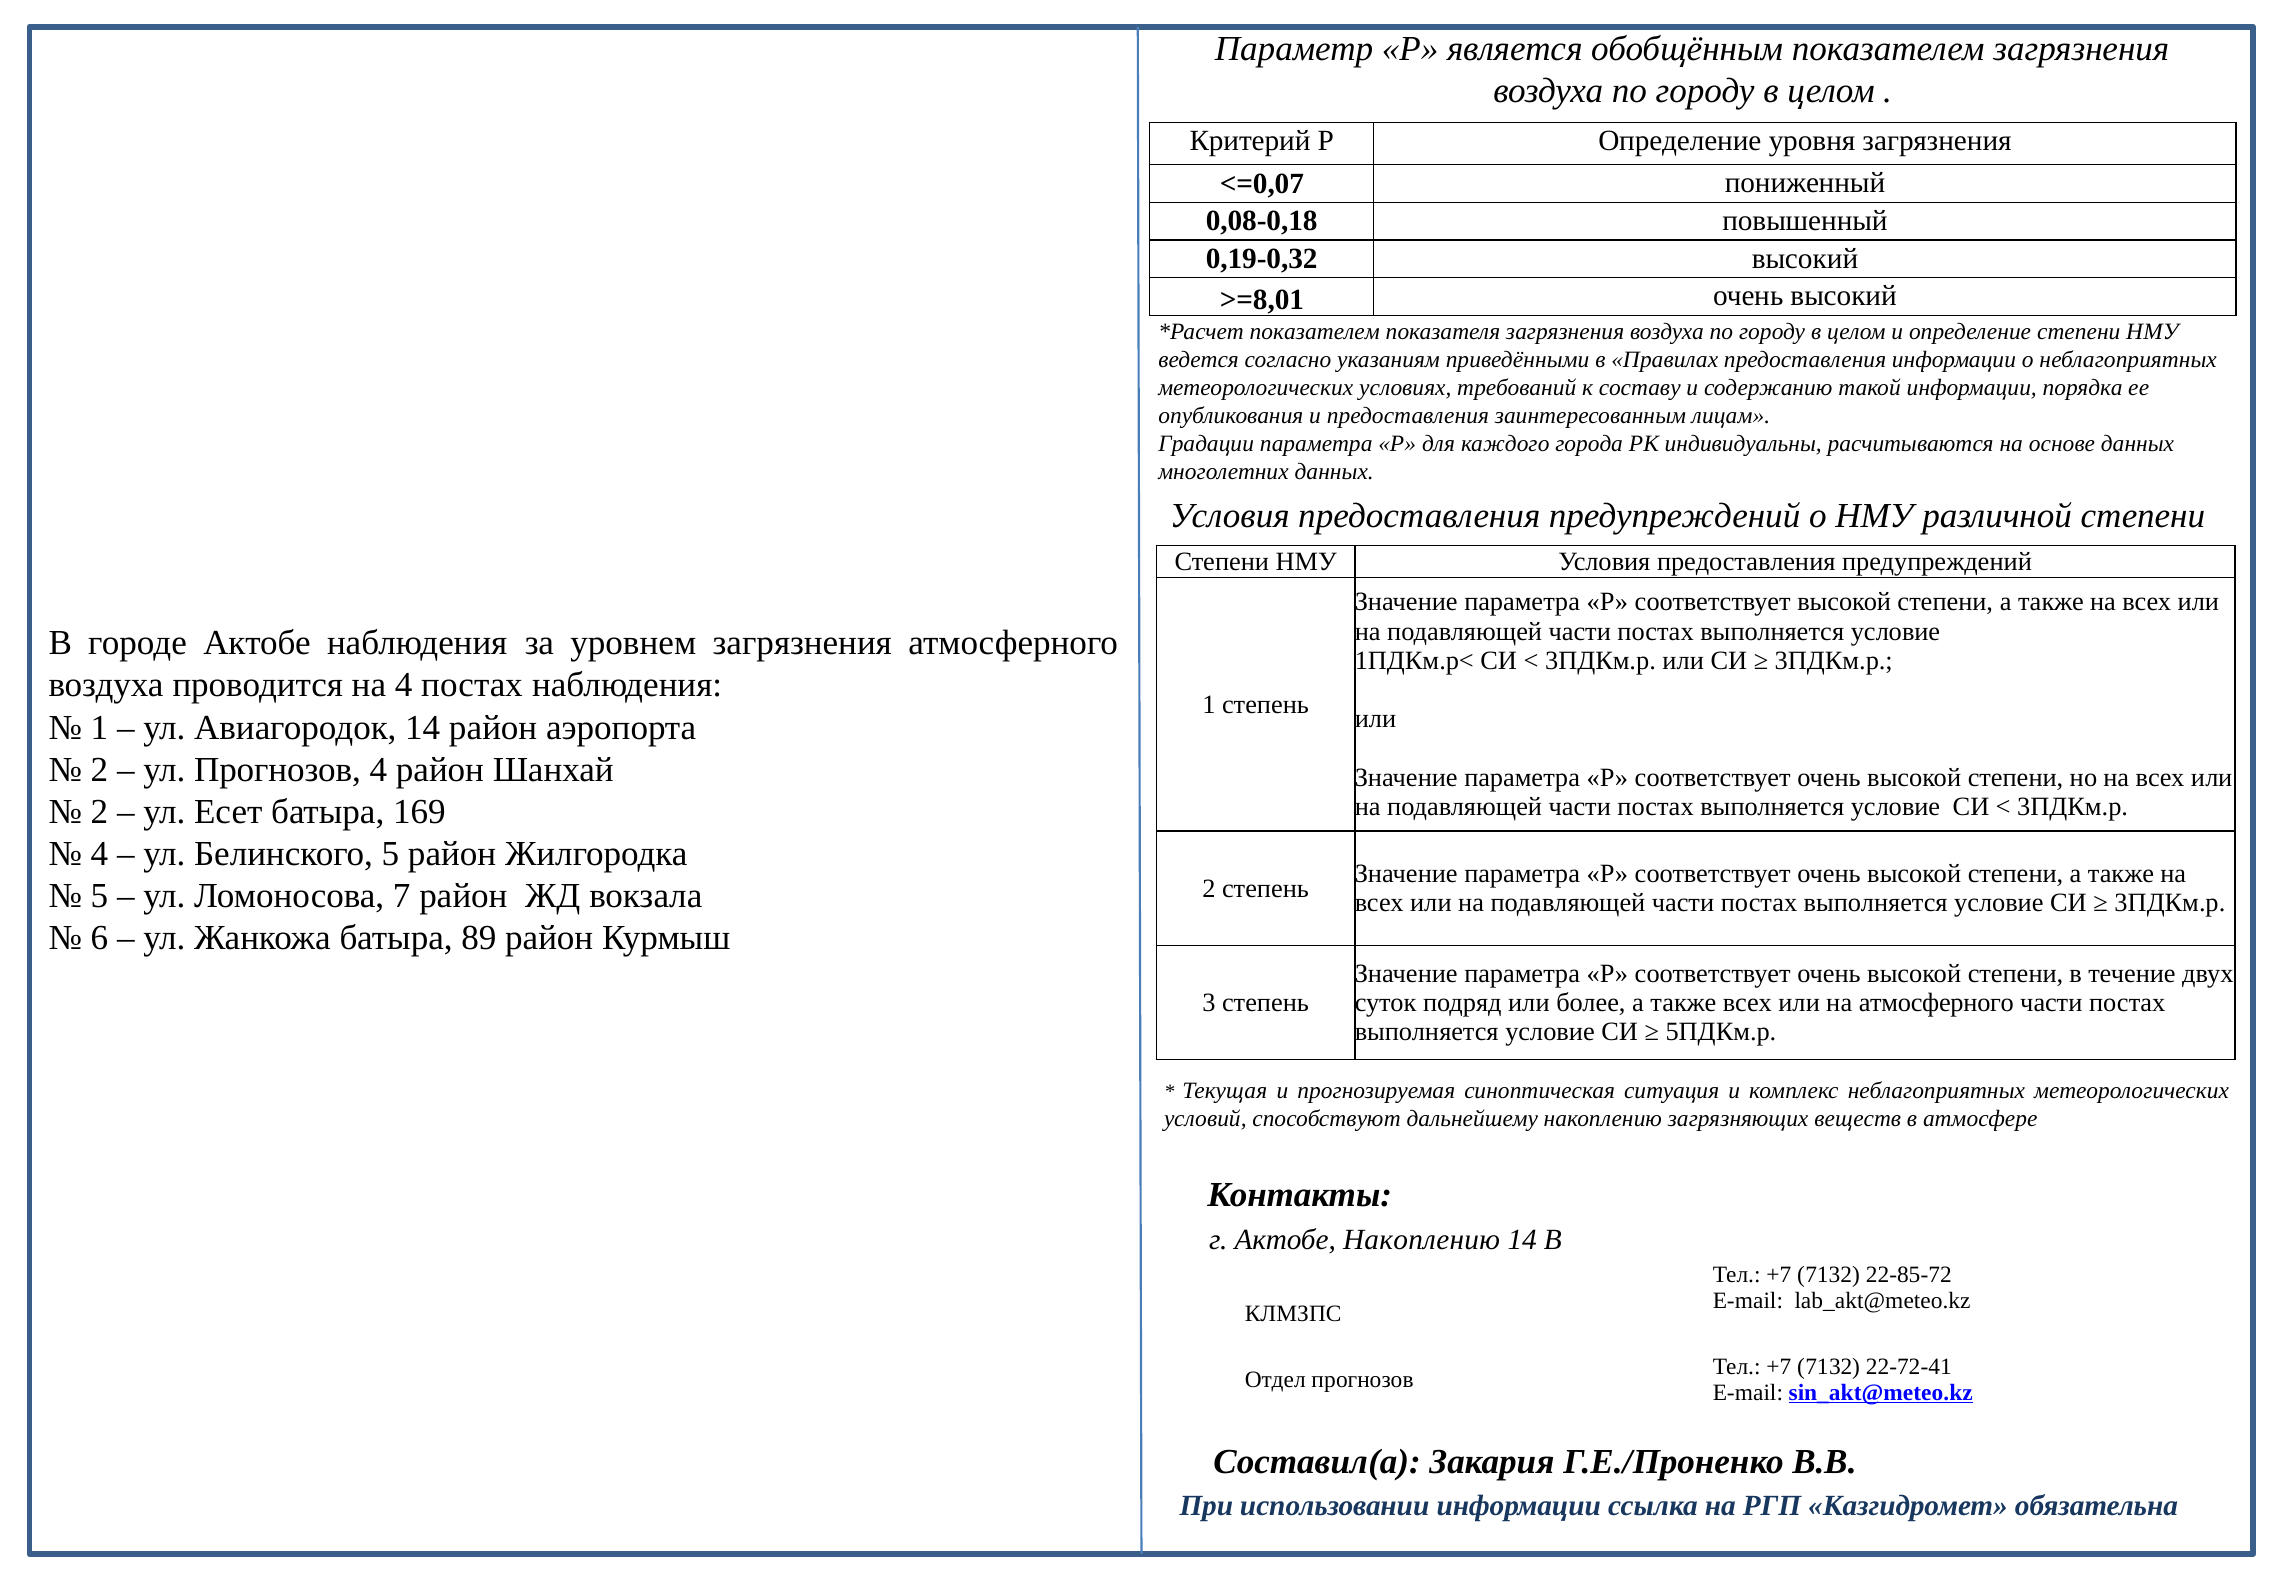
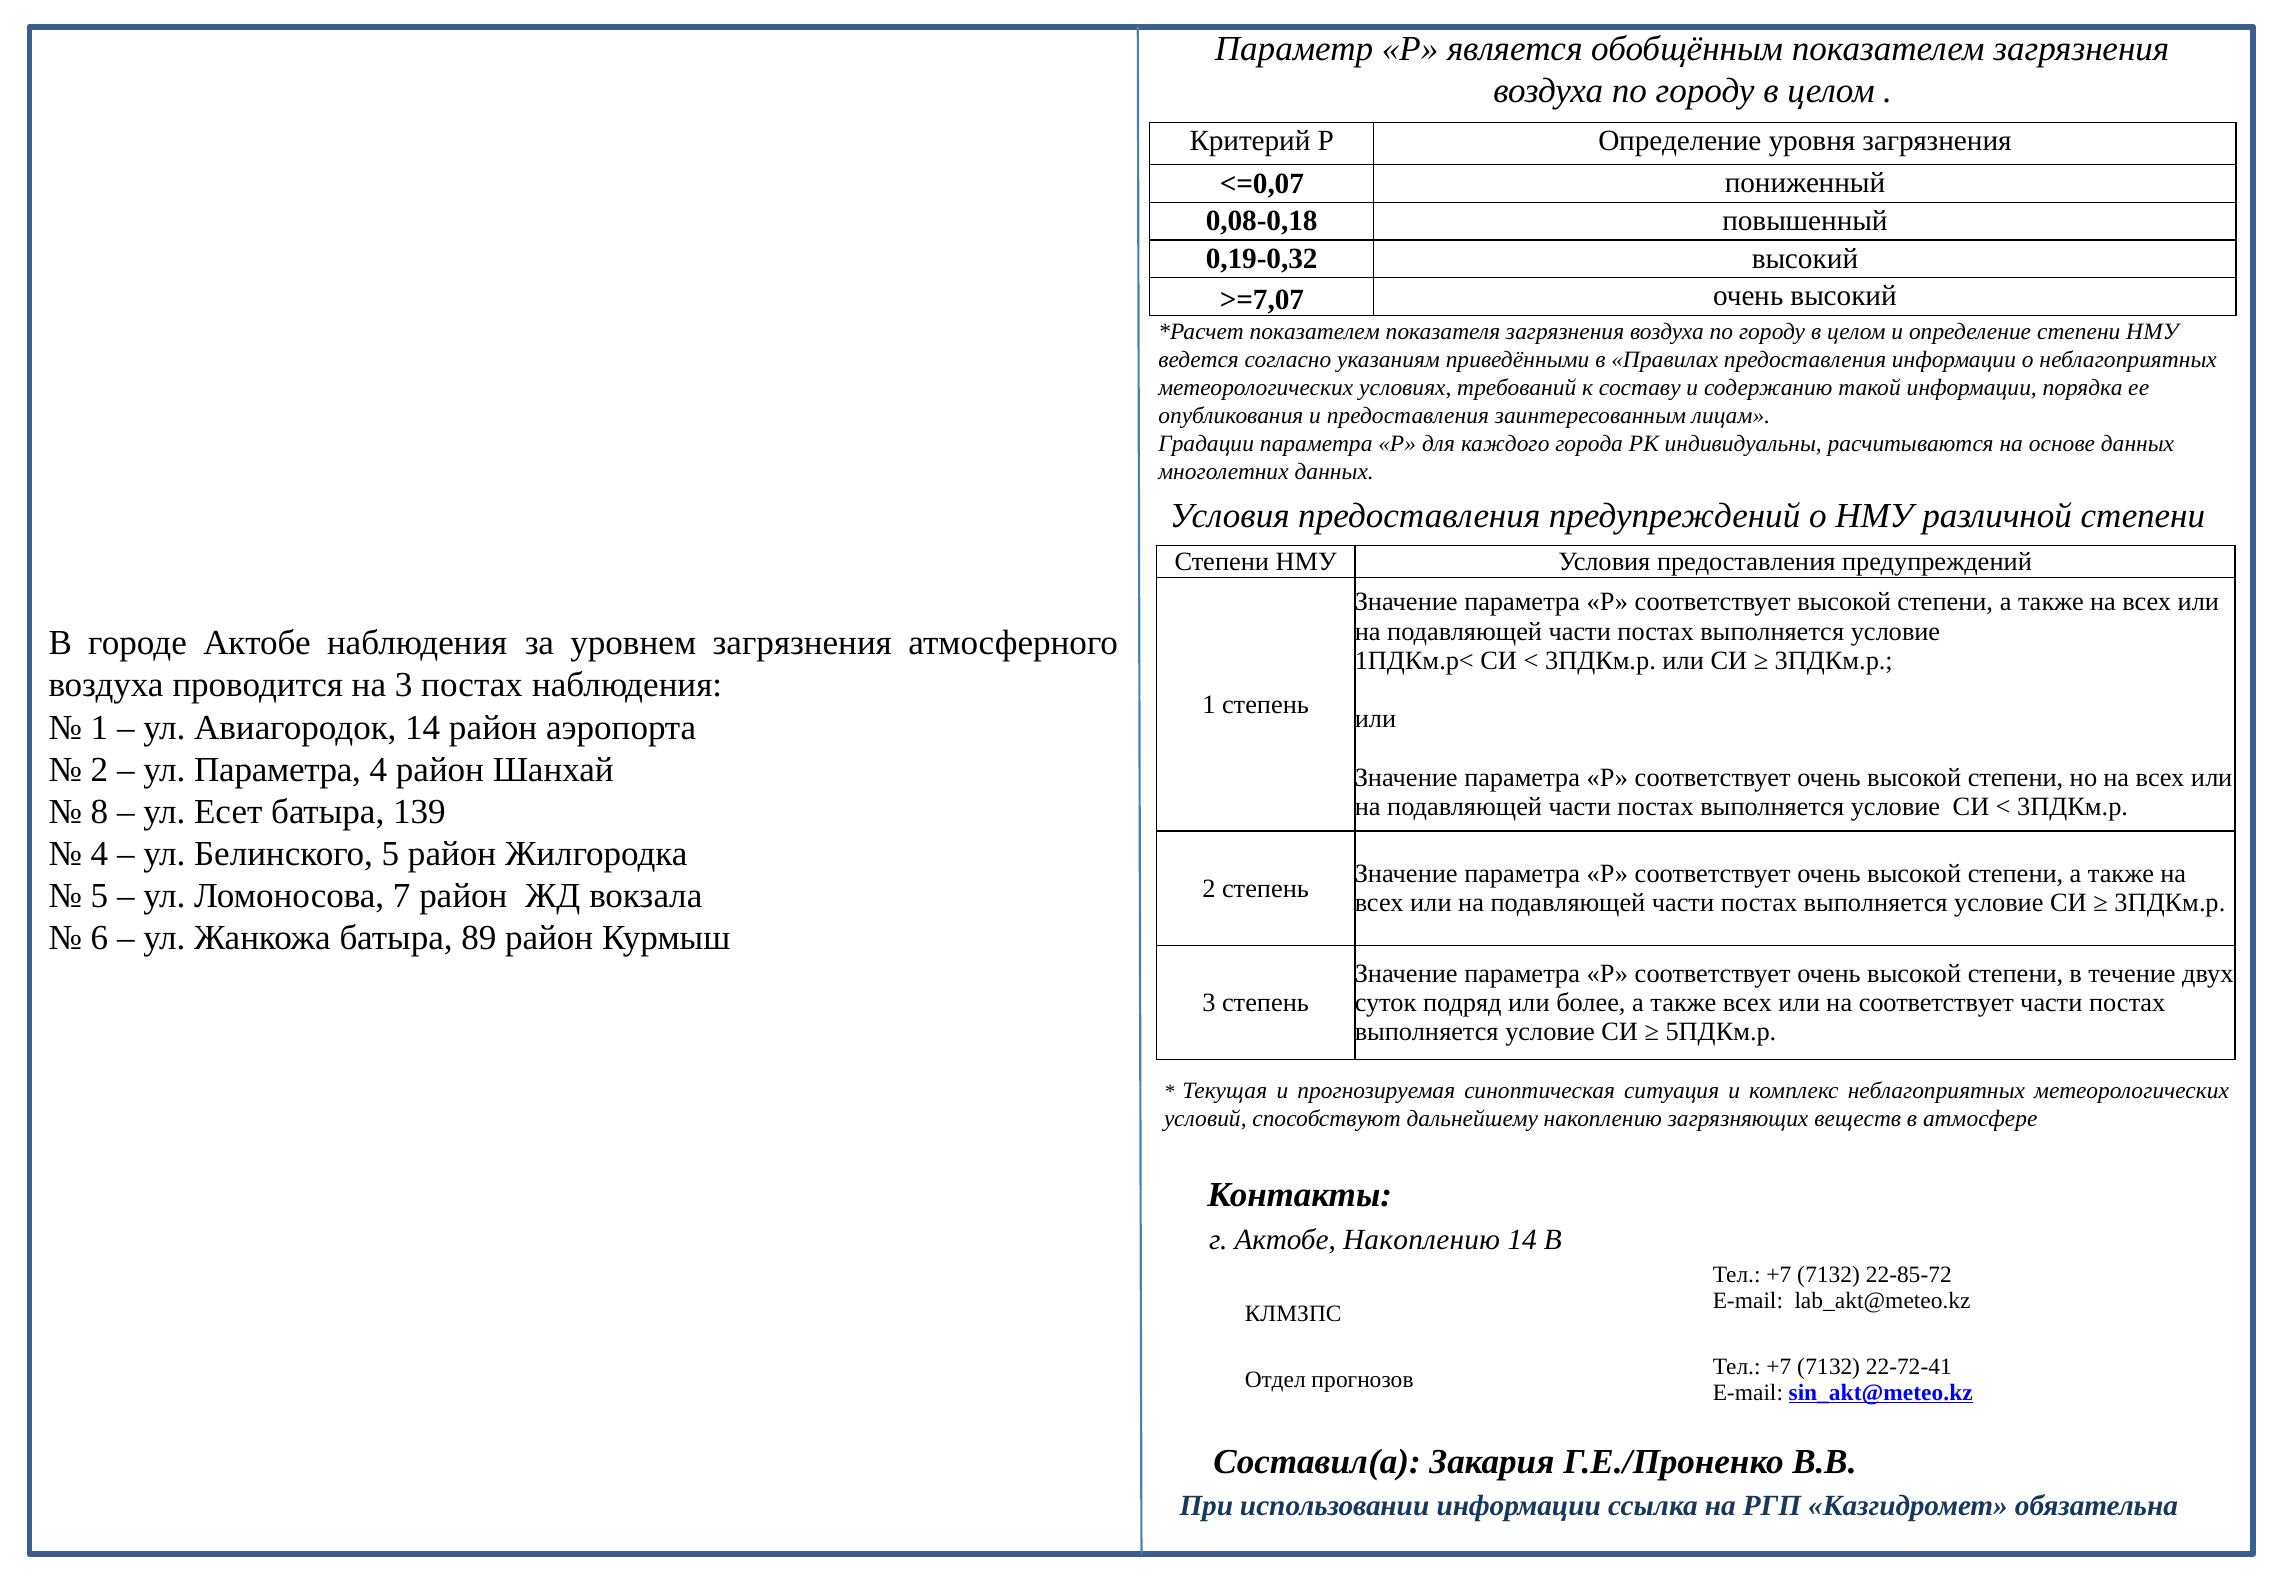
>=8,01: >=8,01 -> >=7,07 (1262, 299)
на 4: 4 -> 3 (404, 685)
ул Прогнозов: Прогнозов -> Параметра (278, 769)
2: 2 -> 8 (99, 812)
169: 169 -> 139 (419, 812)
на атмосферного: атмосферного -> соответствует (1936, 1002)
